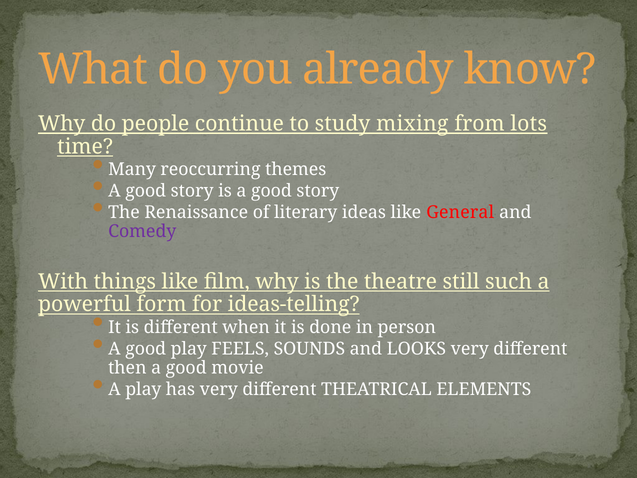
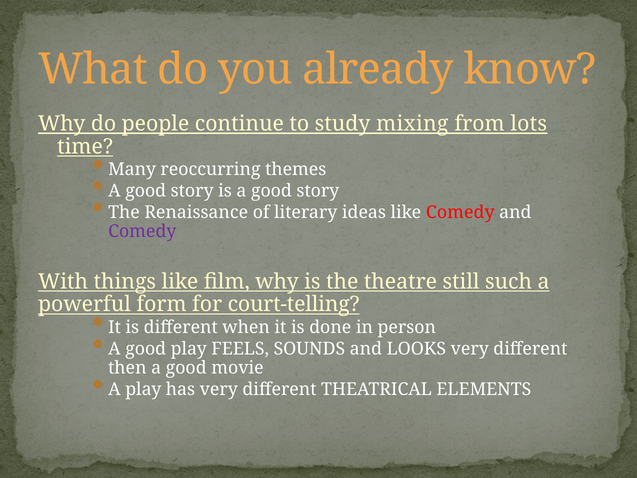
like General: General -> Comedy (460, 212)
ideas-telling: ideas-telling -> court-telling (294, 304)
